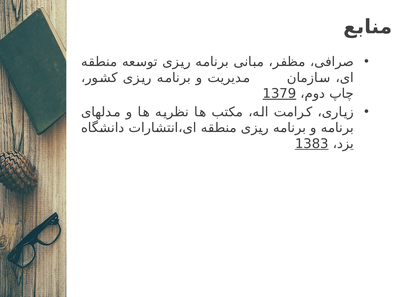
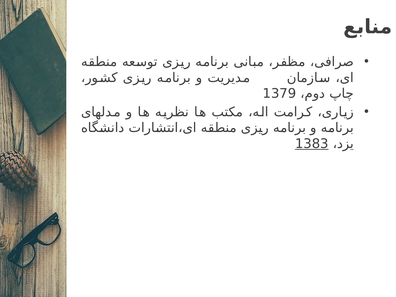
1379 underline: present -> none (279, 94)
